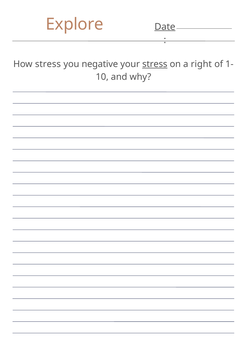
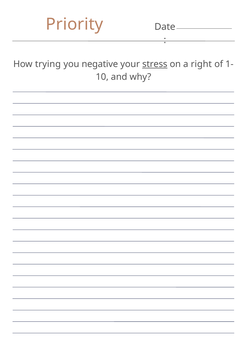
Explore: Explore -> Priority (74, 24)
Date underline: present -> none (165, 27)
How stress: stress -> trying (48, 64)
